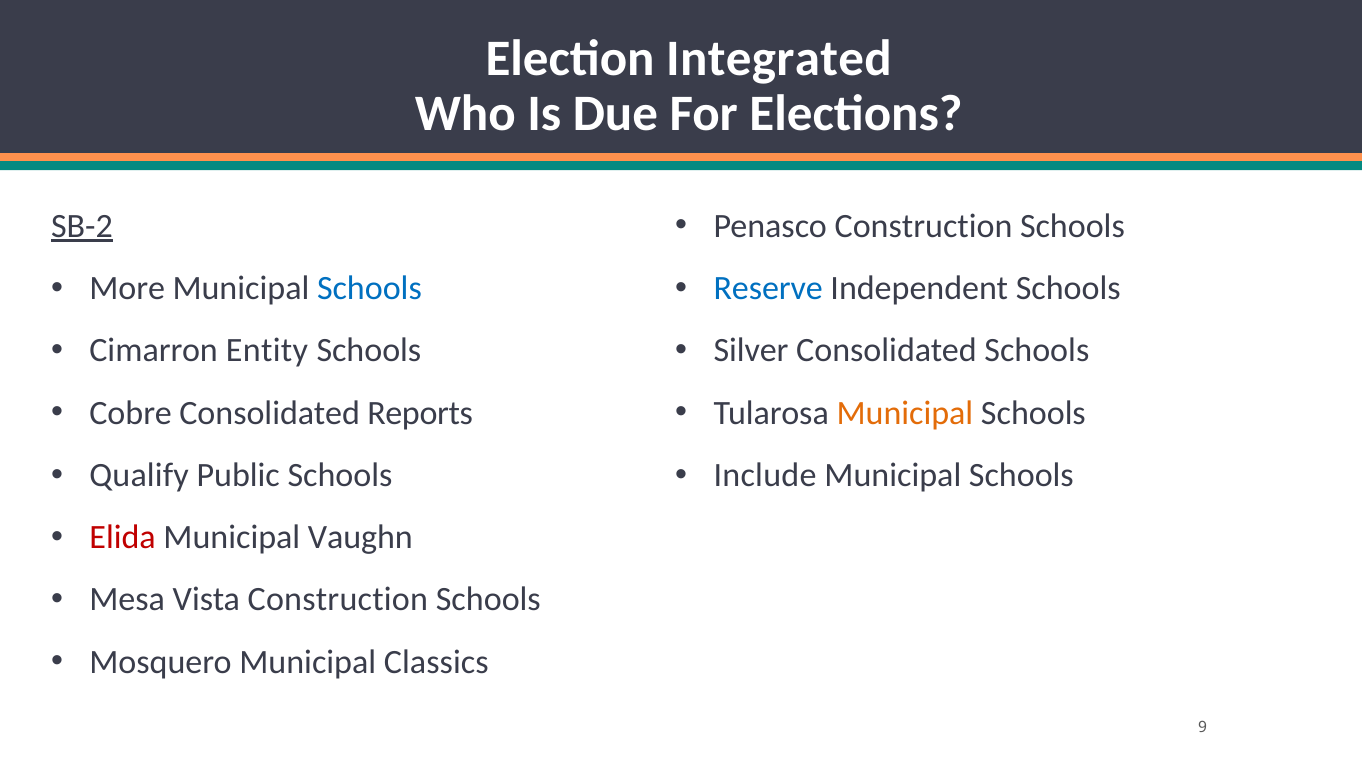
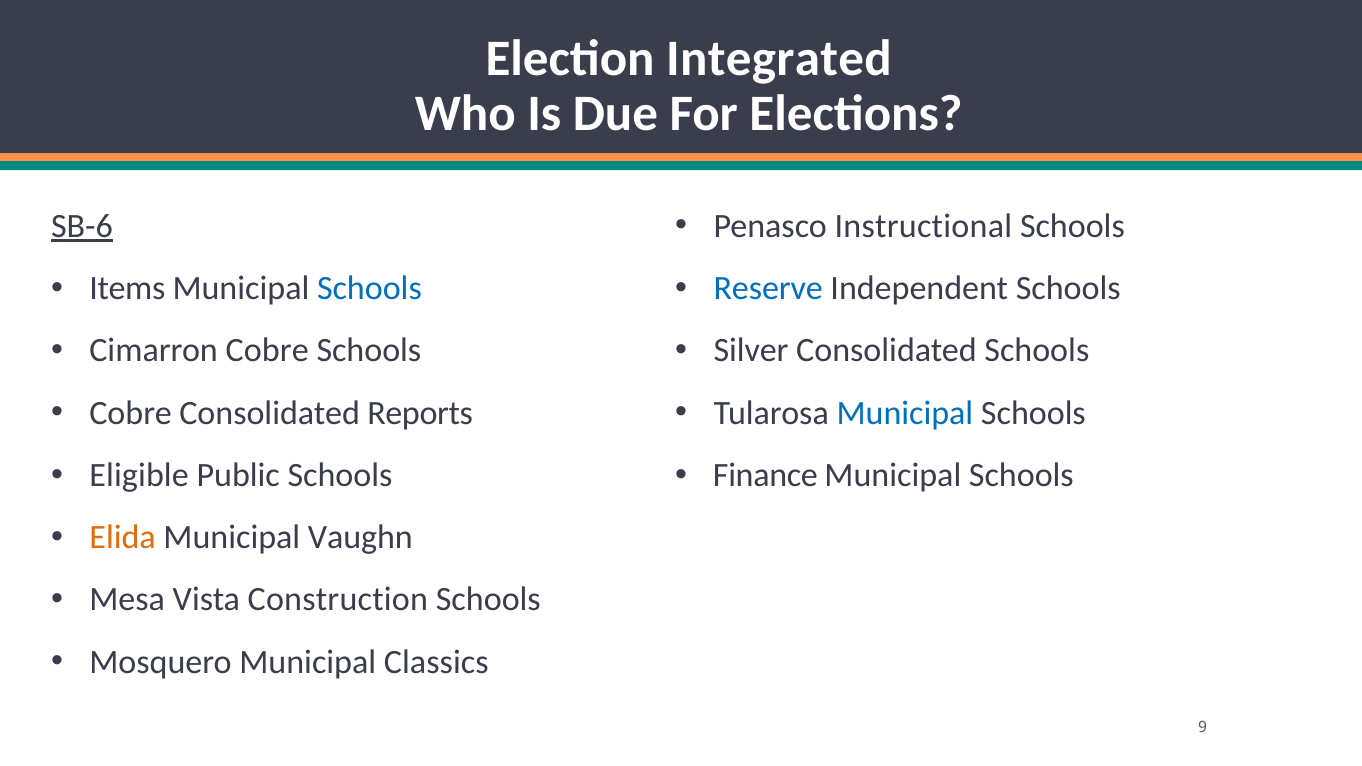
Penasco Construction: Construction -> Instructional (923, 226)
SB-2: SB-2 -> SB-6 (82, 226)
More: More -> Items (127, 288)
Cimarron Entity: Entity -> Cobre (267, 351)
Municipal colour: orange -> blue (905, 413)
Qualify: Qualify -> Eligible (139, 475)
Include: Include -> Finance (765, 475)
Elida colour: red -> orange (123, 538)
